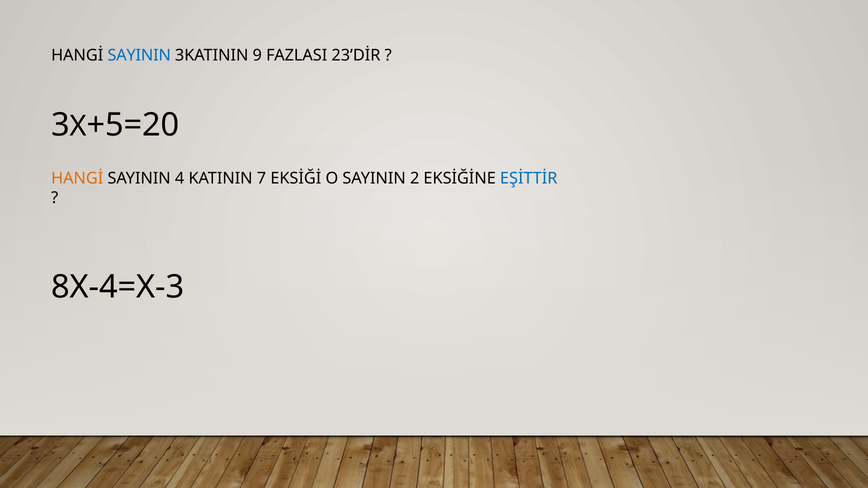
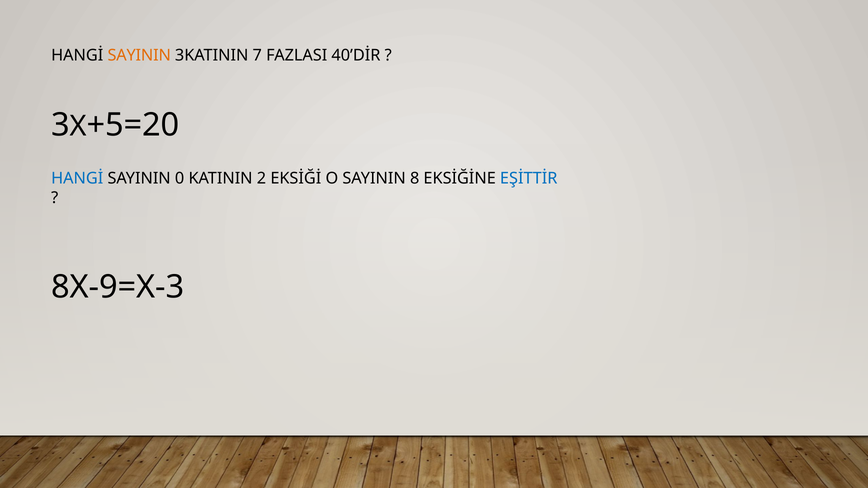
SAYININ colour: blue -> orange (139, 55)
9: 9 -> 7 (257, 55)
23’DİR: 23’DİR -> 40’DİR (356, 55)
HANGİ colour: orange -> blue (77, 178)
4: 4 -> 0 (180, 178)
7: 7 -> 2 (261, 178)
2: 2 -> 8 (415, 178)
8X-4=X-3: 8X-4=X-3 -> 8X-9=X-3 (118, 287)
